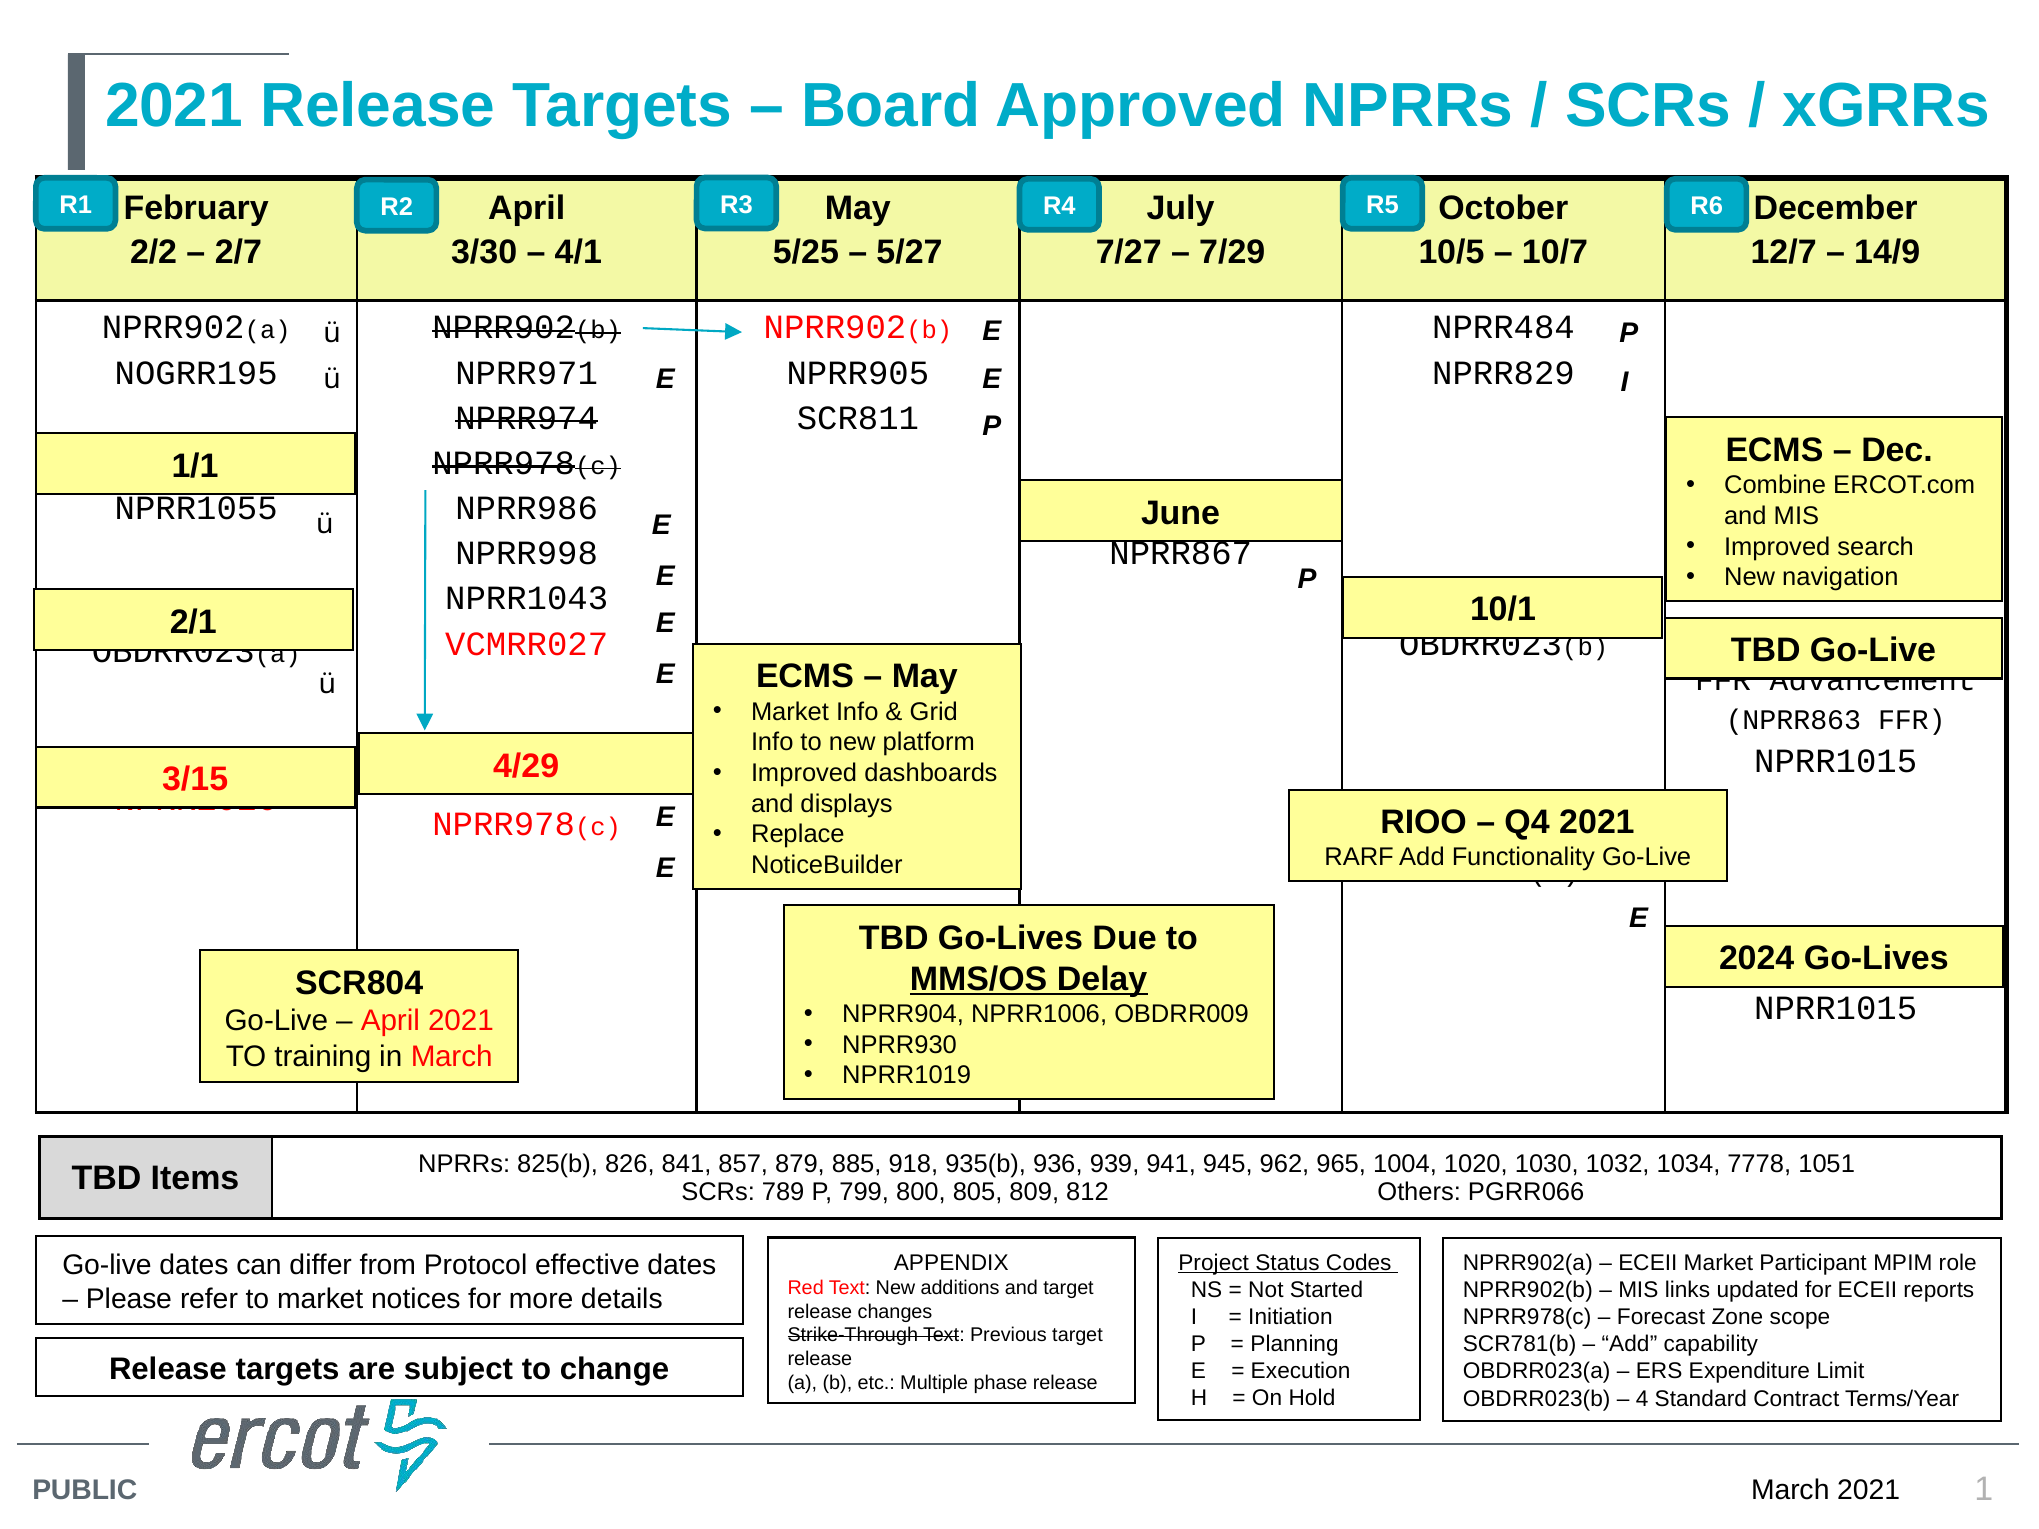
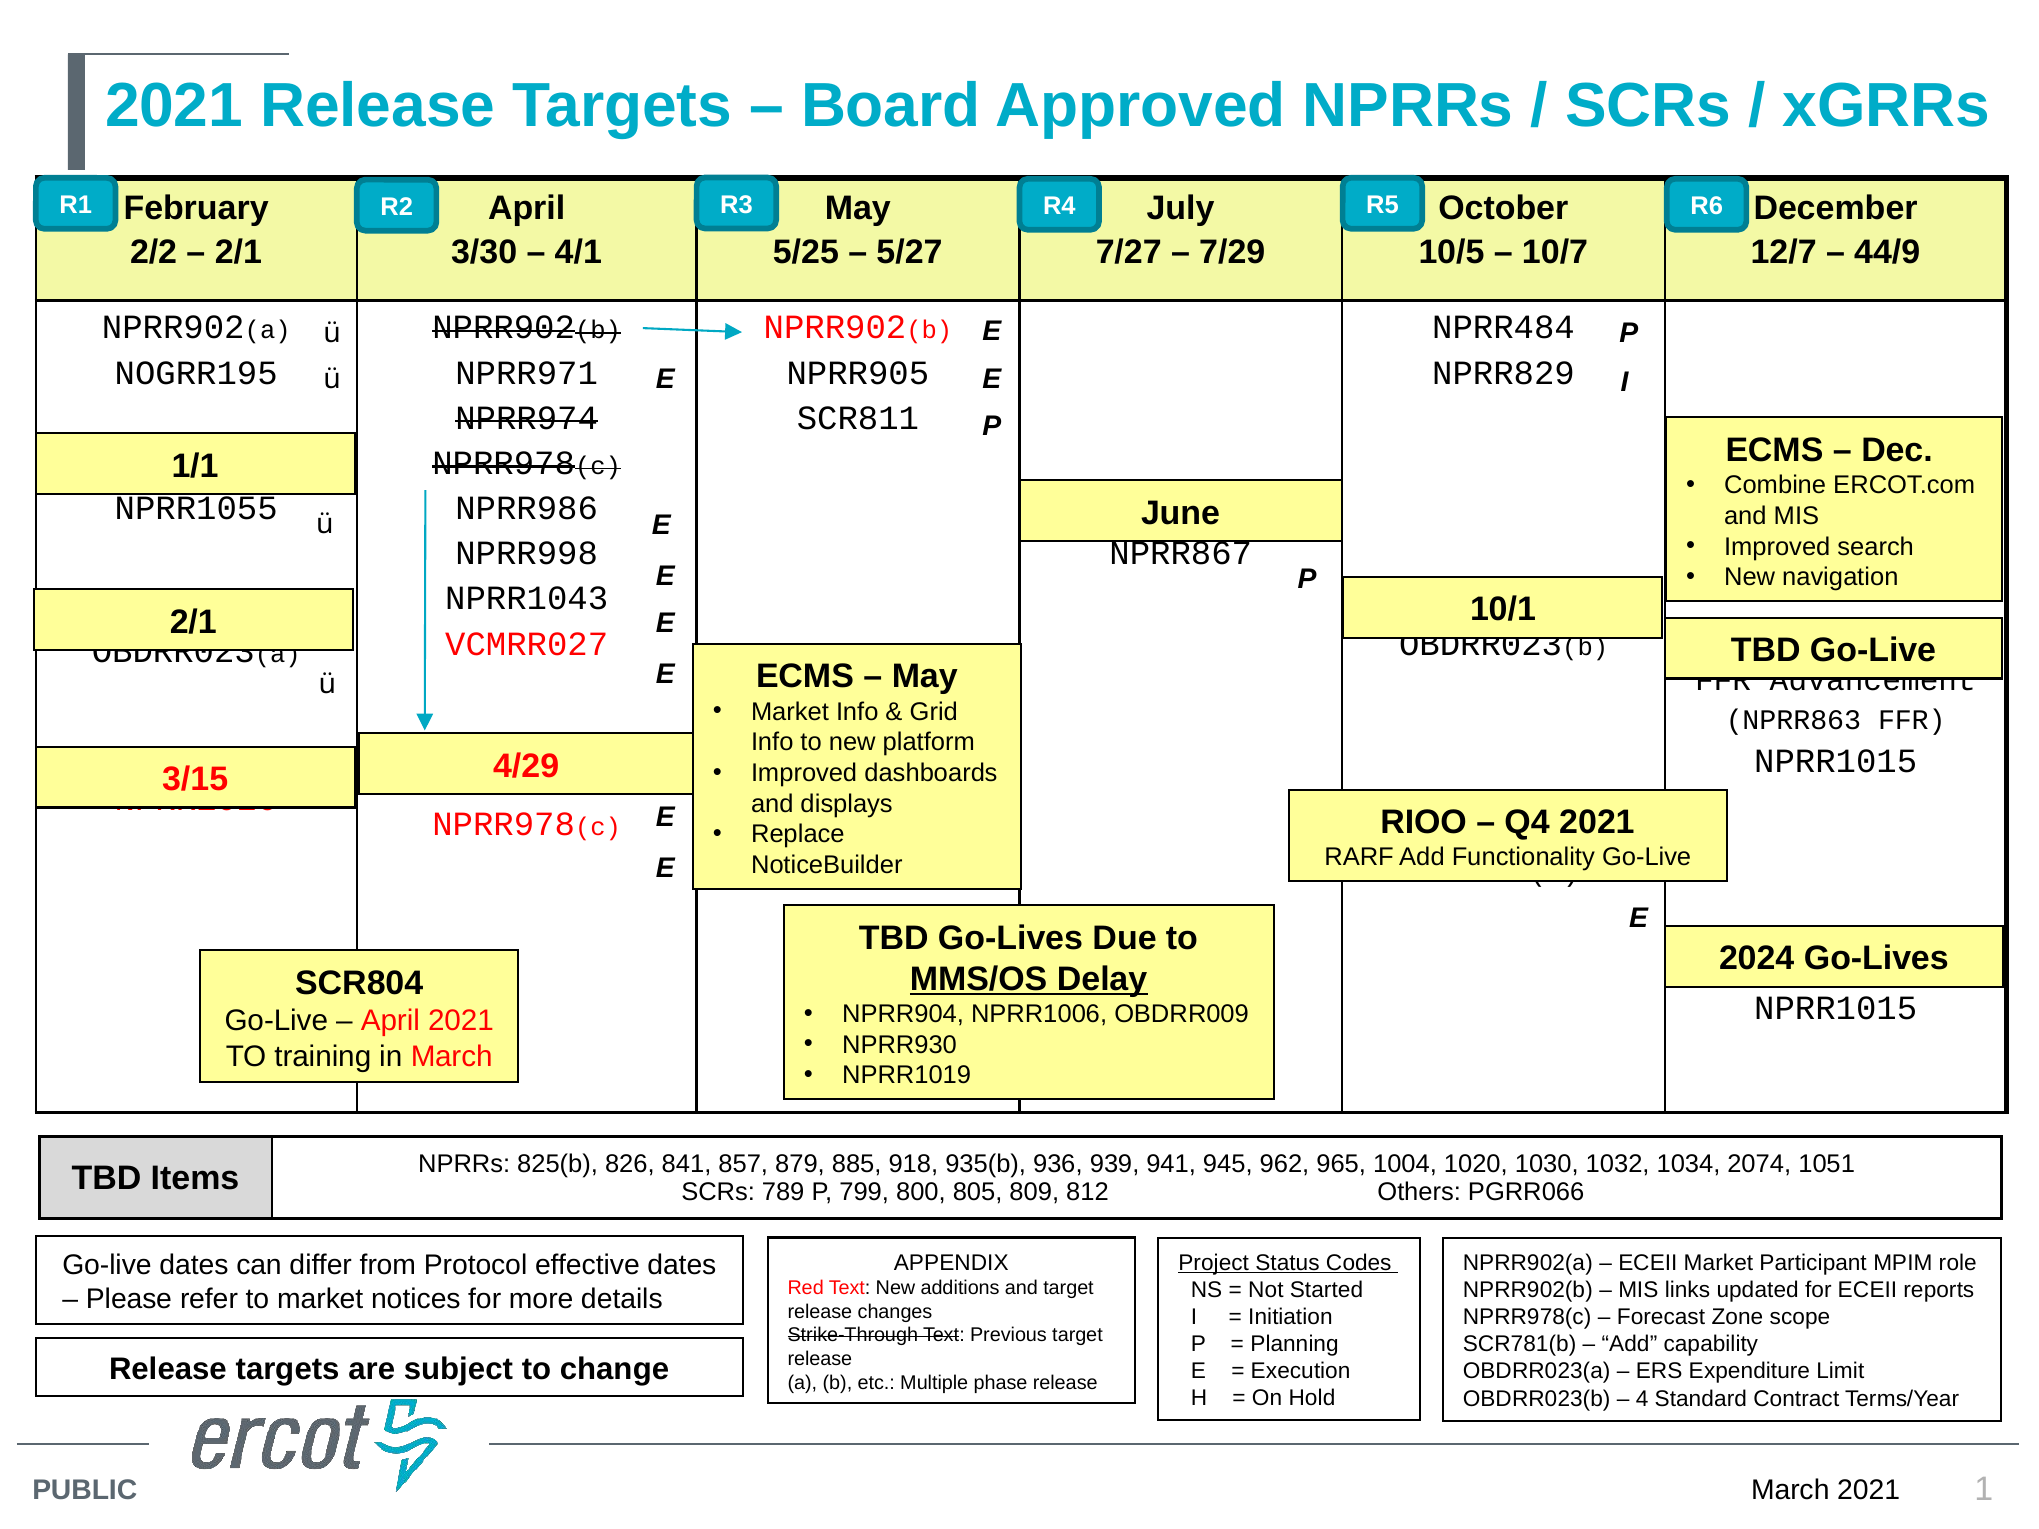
2/7: 2/7 -> 2/1 (238, 253)
14/9: 14/9 -> 44/9 (1887, 253)
7778: 7778 -> 2074 (1759, 1164)
